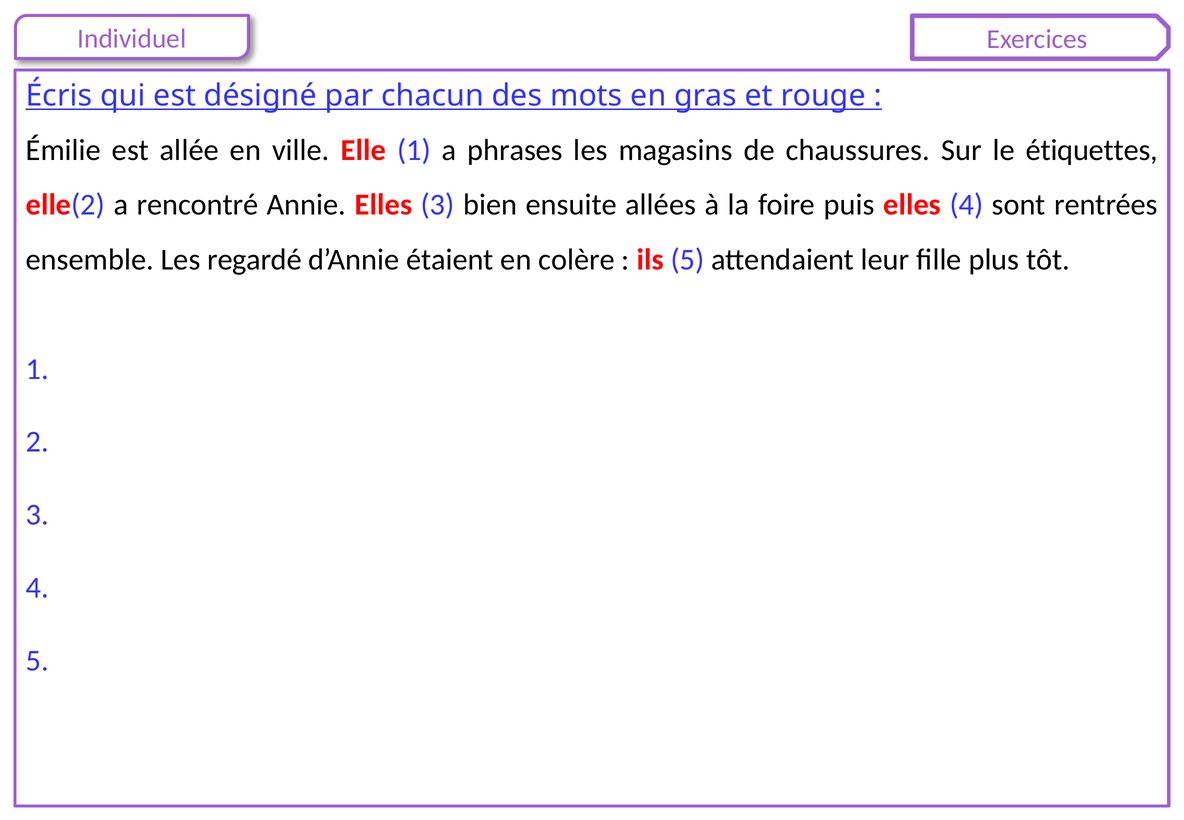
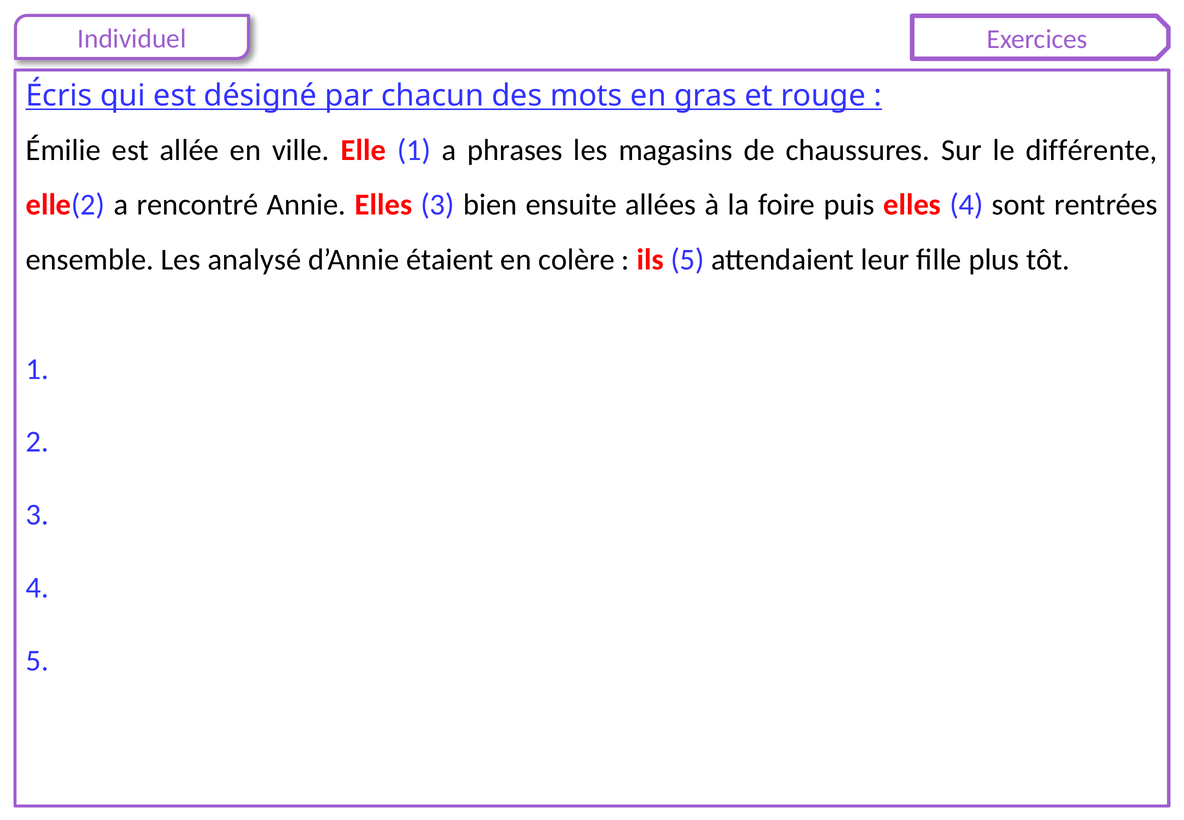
étiquettes: étiquettes -> différente (1092, 150)
regardé: regardé -> analysé (254, 260)
